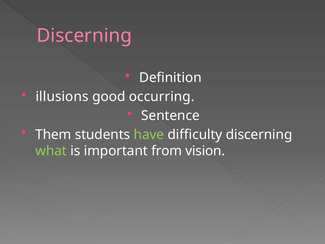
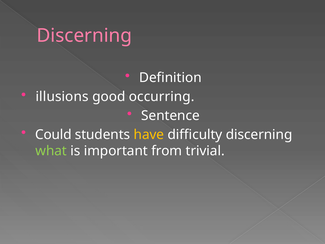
Them: Them -> Could (53, 134)
have colour: light green -> yellow (149, 134)
vision: vision -> trivial (205, 151)
